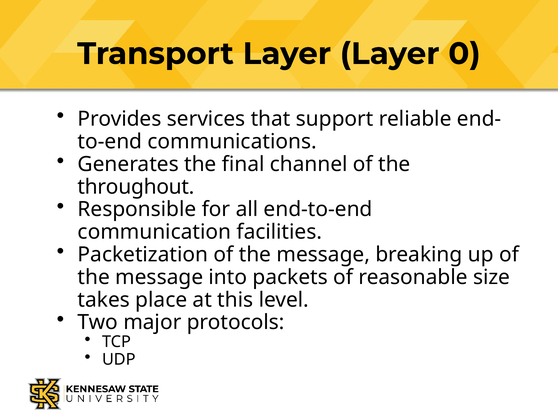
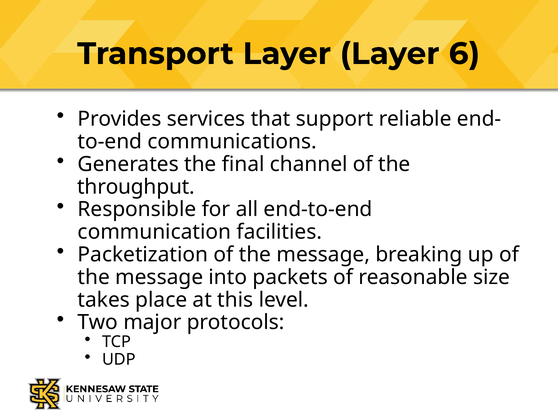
0: 0 -> 6 (464, 54)
throughout: throughout -> throughput (136, 187)
